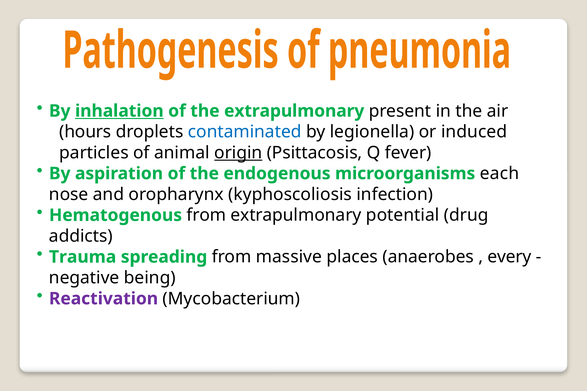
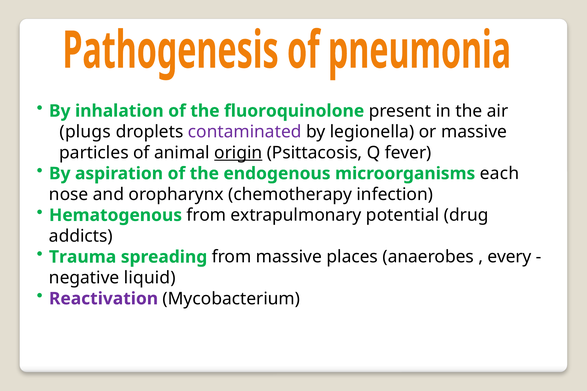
inhalation underline: present -> none (119, 111)
the extrapulmonary: extrapulmonary -> fluoroquinolone (294, 111)
hours: hours -> plugs (85, 132)
contaminated colour: blue -> purple (245, 132)
or induced: induced -> massive (474, 132)
kyphoscoliosis: kyphoscoliosis -> chemotherapy (290, 195)
being: being -> liquid (150, 278)
